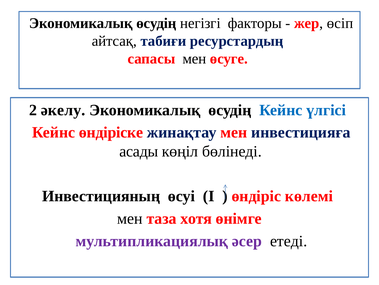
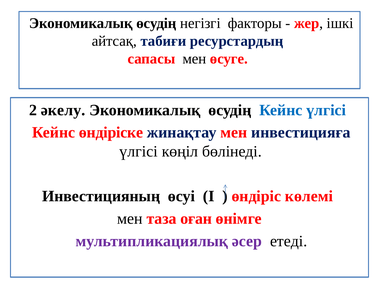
өсіп: өсіп -> ішкі (340, 23)
асады: асады -> үлгісі (139, 151)
хотя: хотя -> оған (196, 218)
